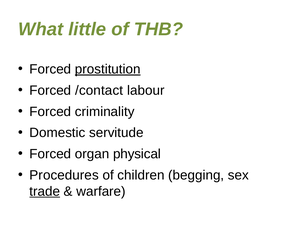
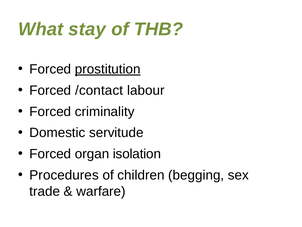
little: little -> stay (87, 29)
physical: physical -> isolation (137, 154)
trade underline: present -> none (45, 191)
